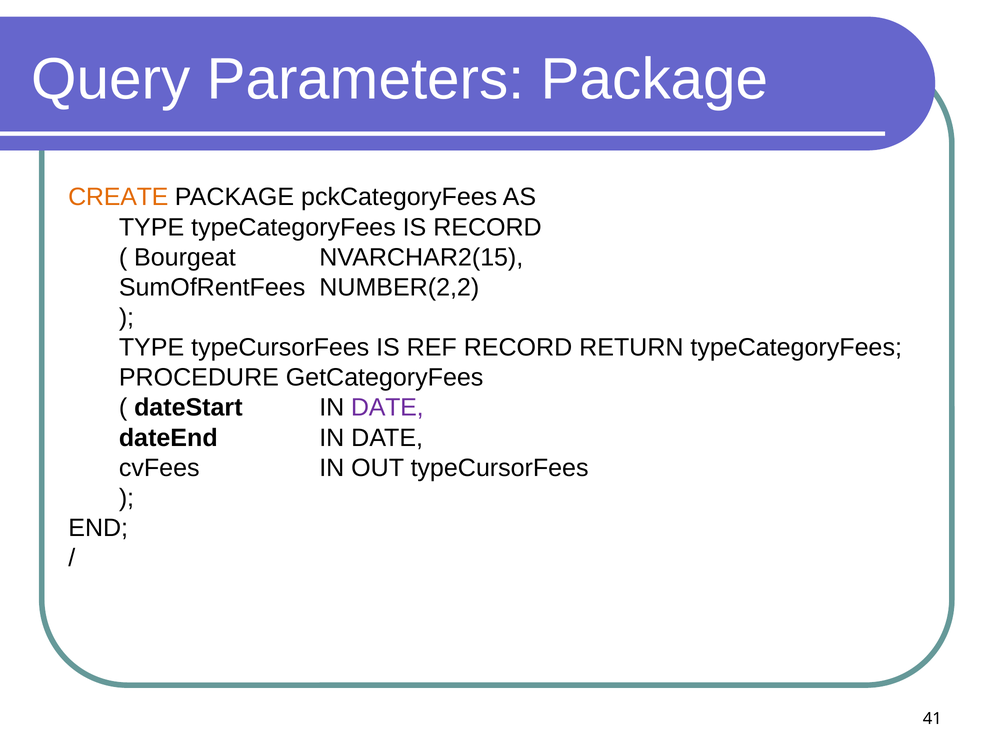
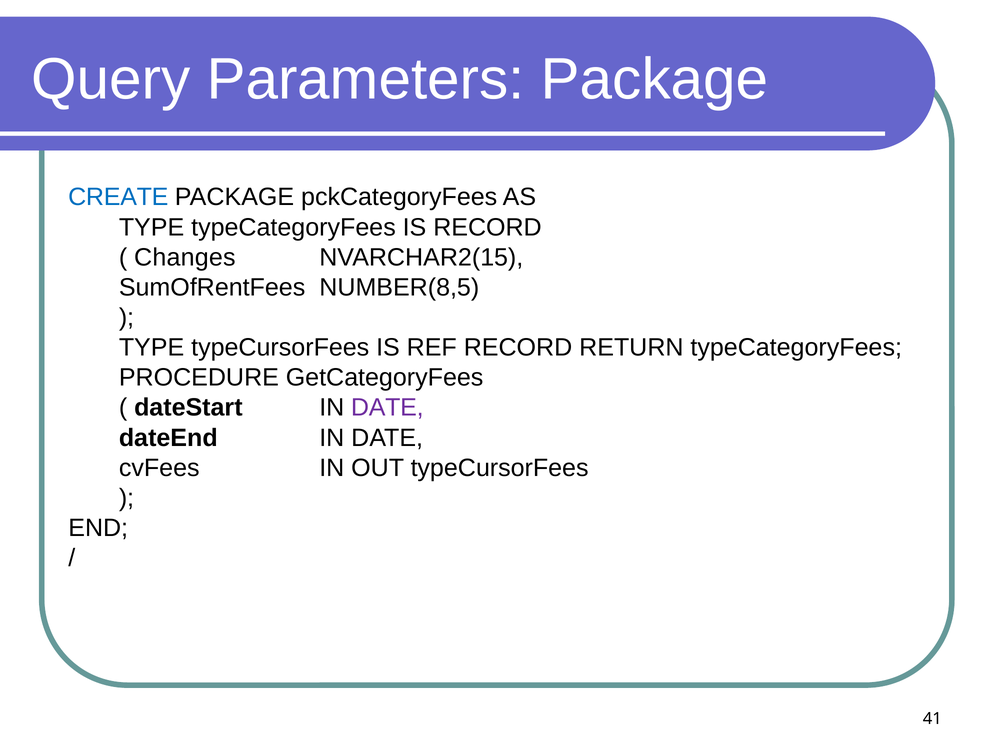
CREATE colour: orange -> blue (118, 197)
Bourgeat: Bourgeat -> Changes (185, 257)
NUMBER(2,2: NUMBER(2,2 -> NUMBER(8,5 (399, 287)
